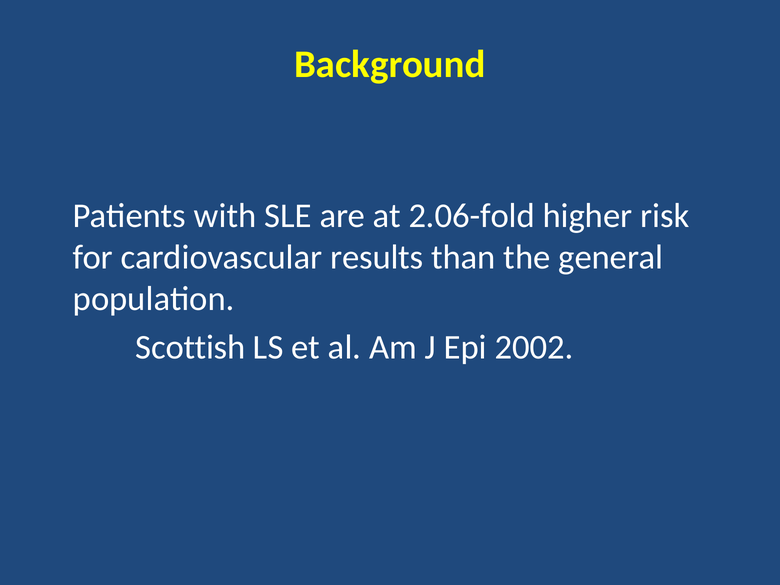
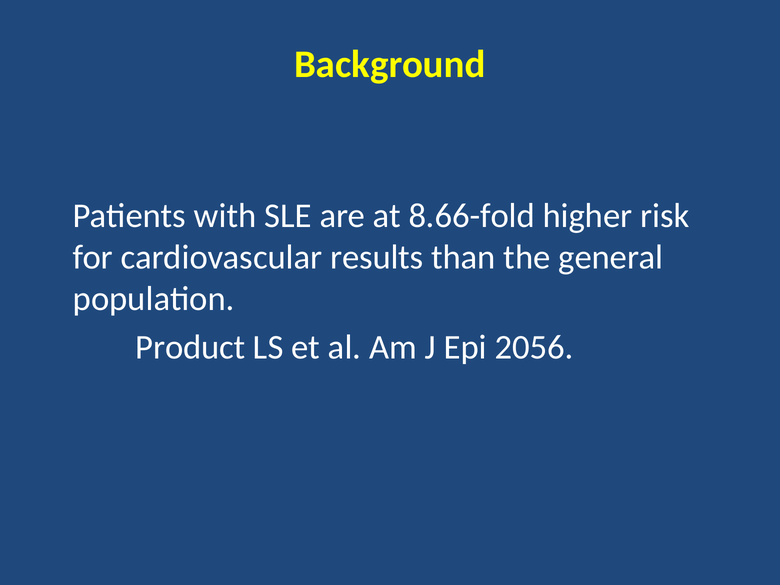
2.06-fold: 2.06-fold -> 8.66-fold (472, 216)
Scottish: Scottish -> Product (190, 347)
2002: 2002 -> 2056 (534, 347)
